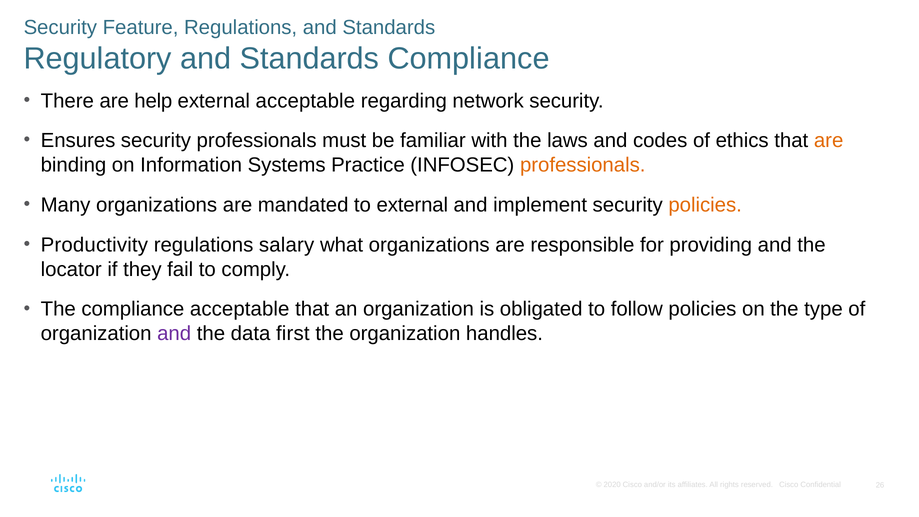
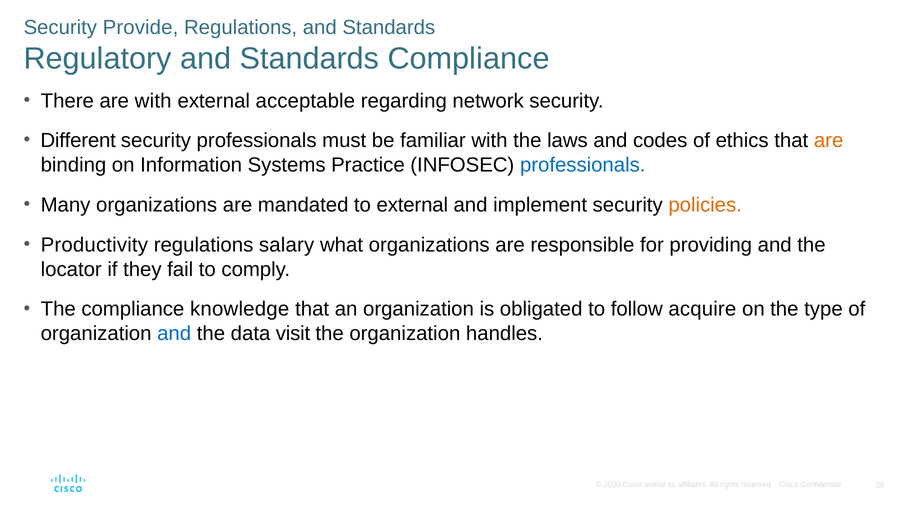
Feature: Feature -> Provide (140, 27)
are help: help -> with (153, 101)
Ensures: Ensures -> Different (78, 141)
professionals colour: orange -> blue (583, 165)
compliance acceptable: acceptable -> knowledge (240, 309)
follow policies: policies -> acquire (702, 309)
and colour: purple -> blue (174, 334)
first: first -> visit (293, 334)
